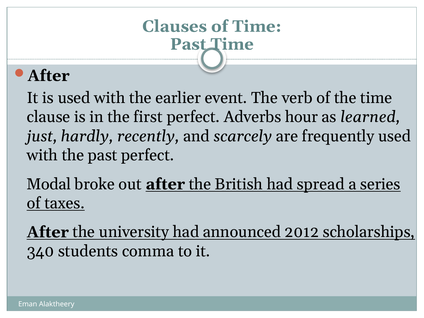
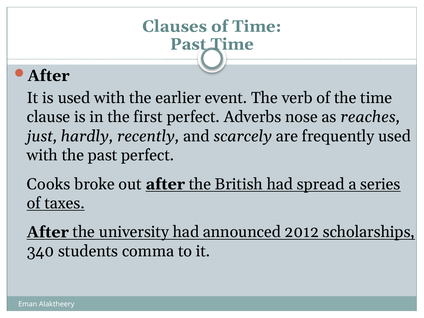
hour: hour -> nose (301, 117)
learned: learned -> reaches (370, 117)
Modal: Modal -> Cooks (49, 184)
